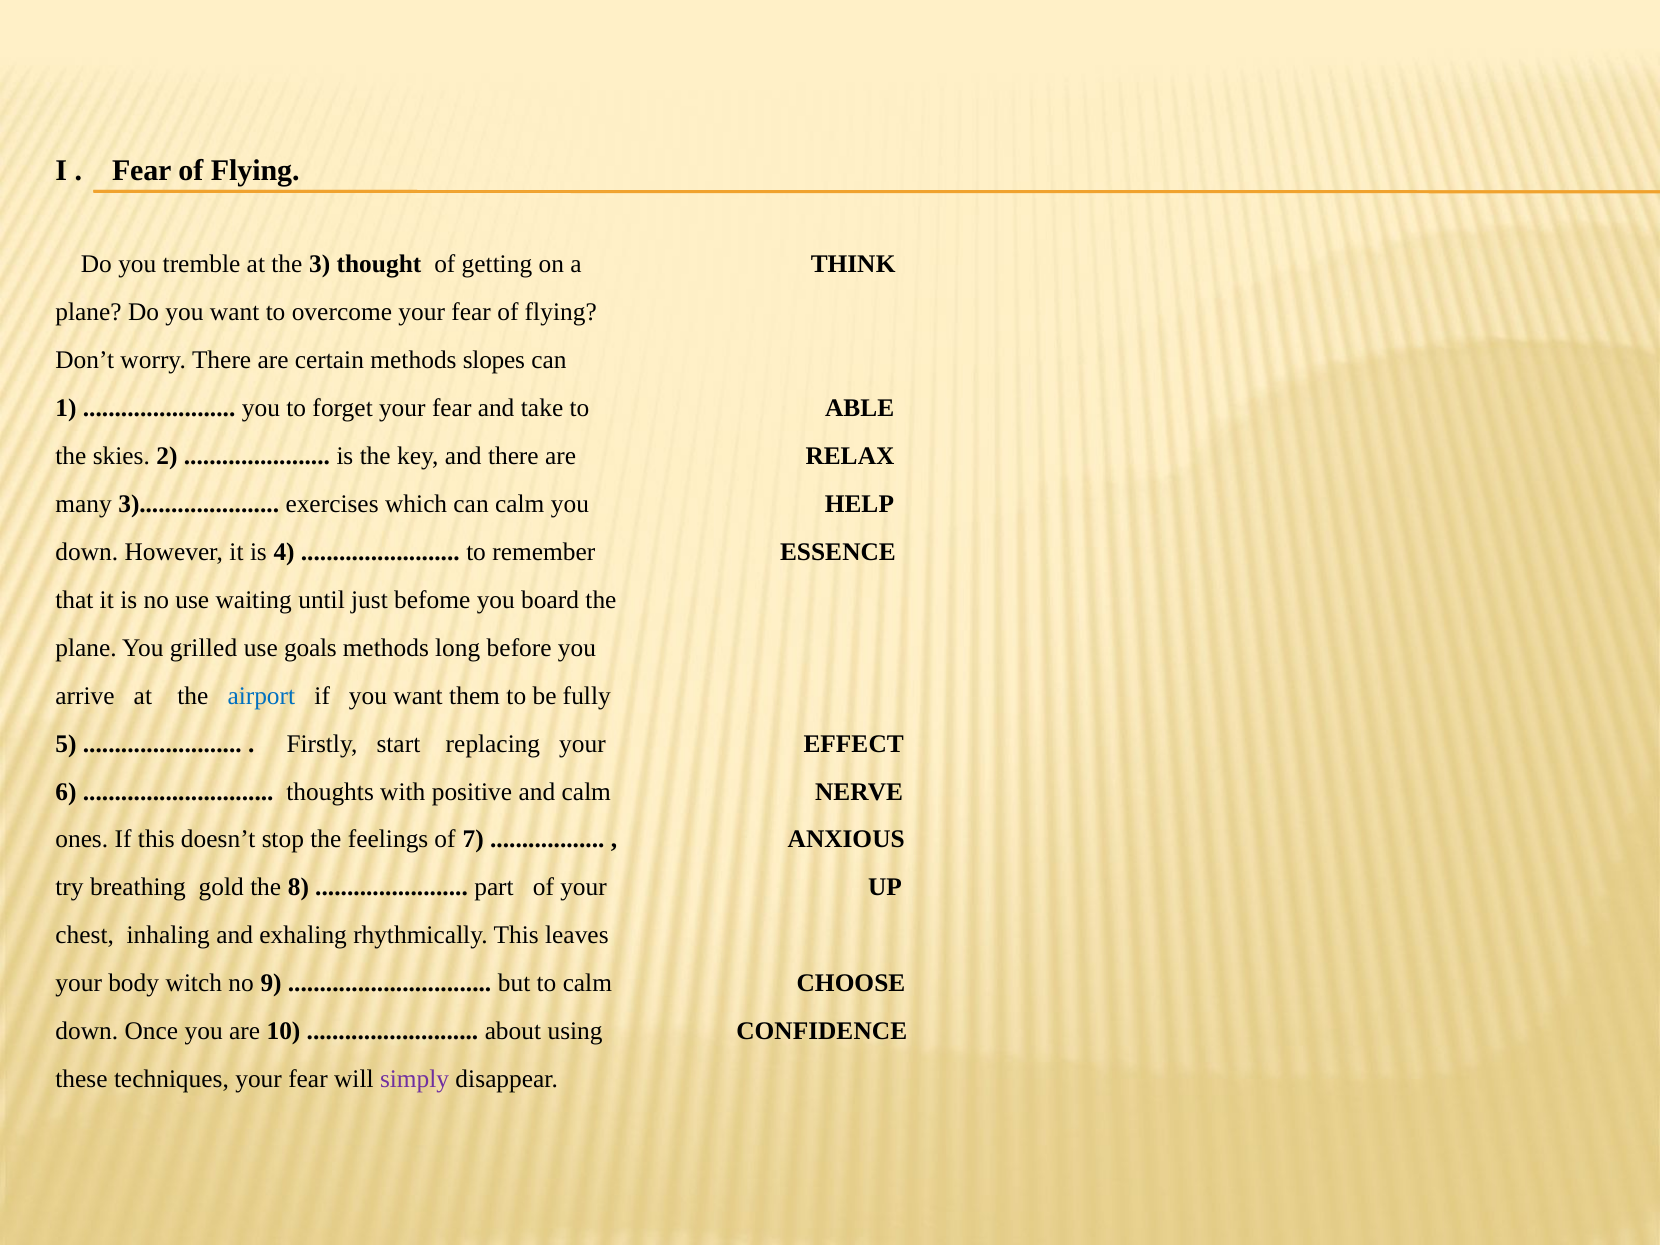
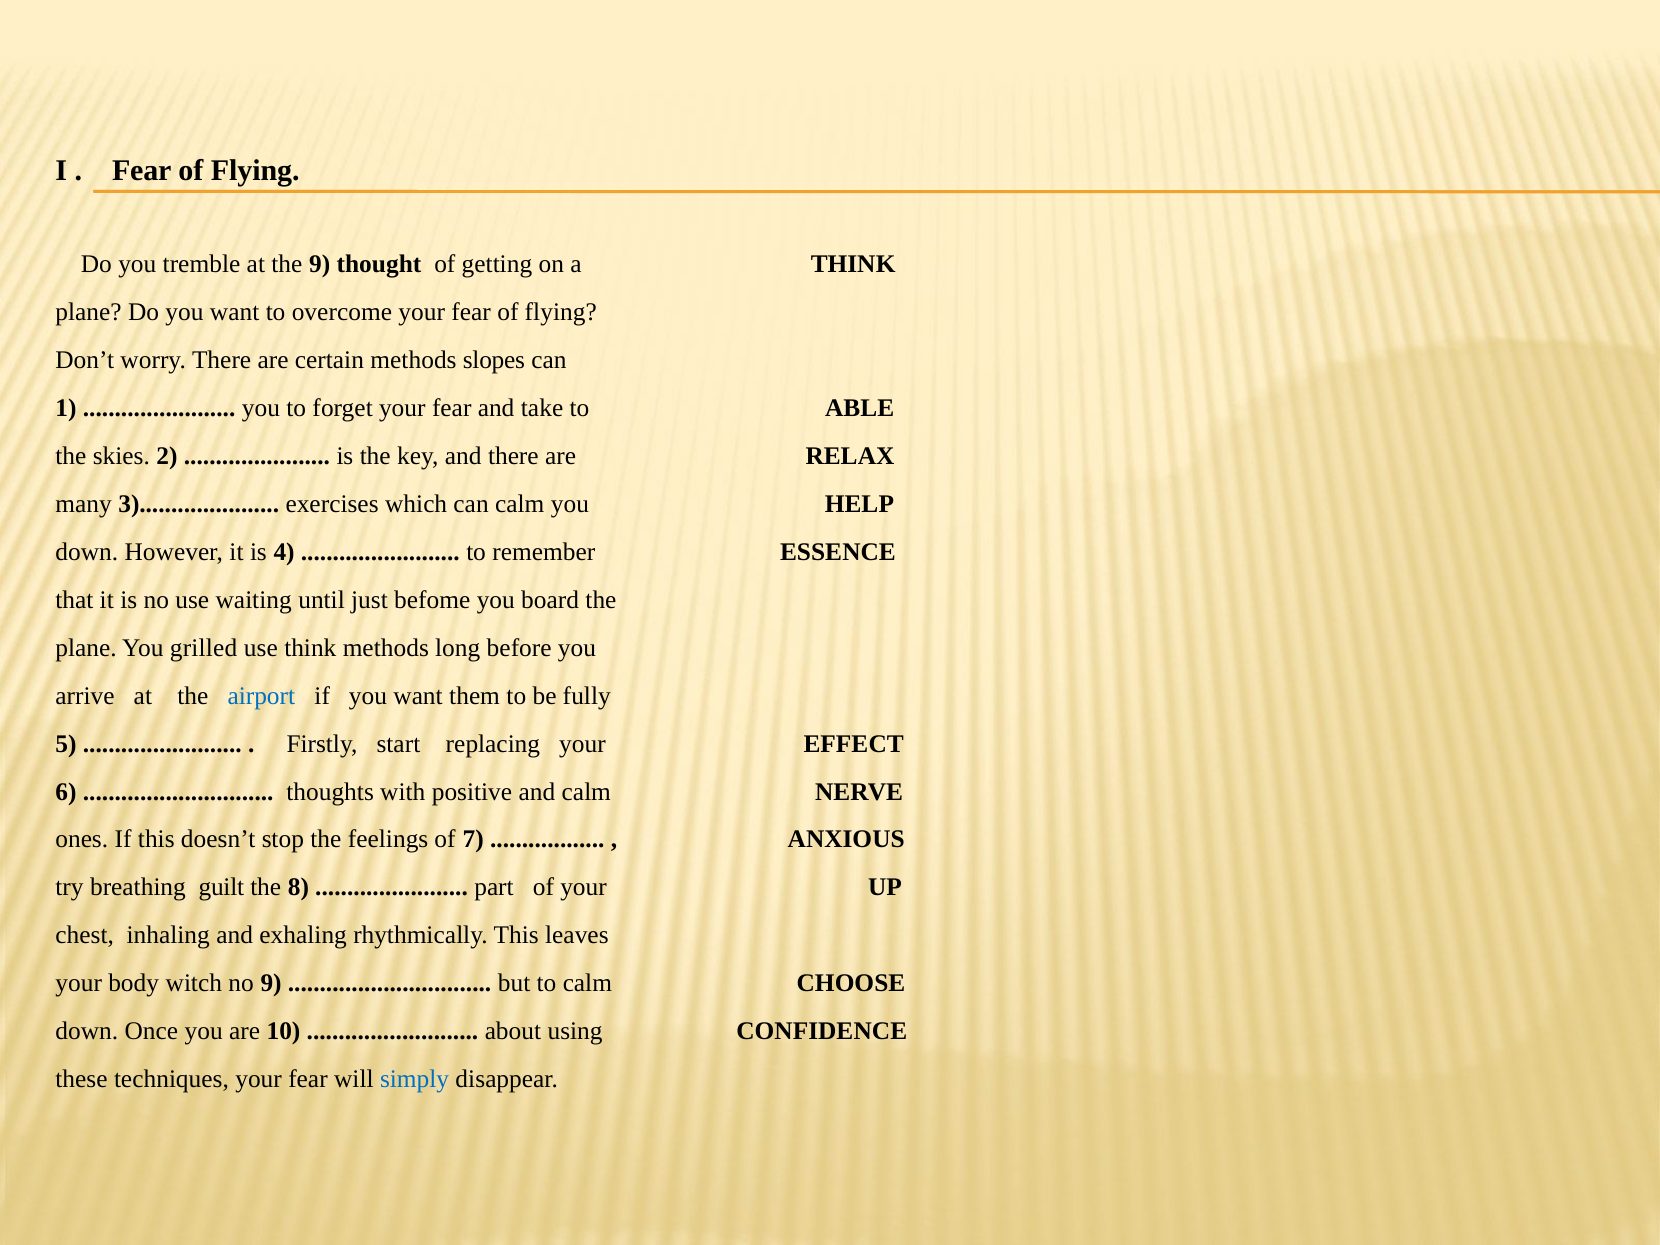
the 3: 3 -> 9 (320, 264)
use goals: goals -> think (310, 648)
gold: gold -> guilt (221, 888)
simply colour: purple -> blue (415, 1079)
